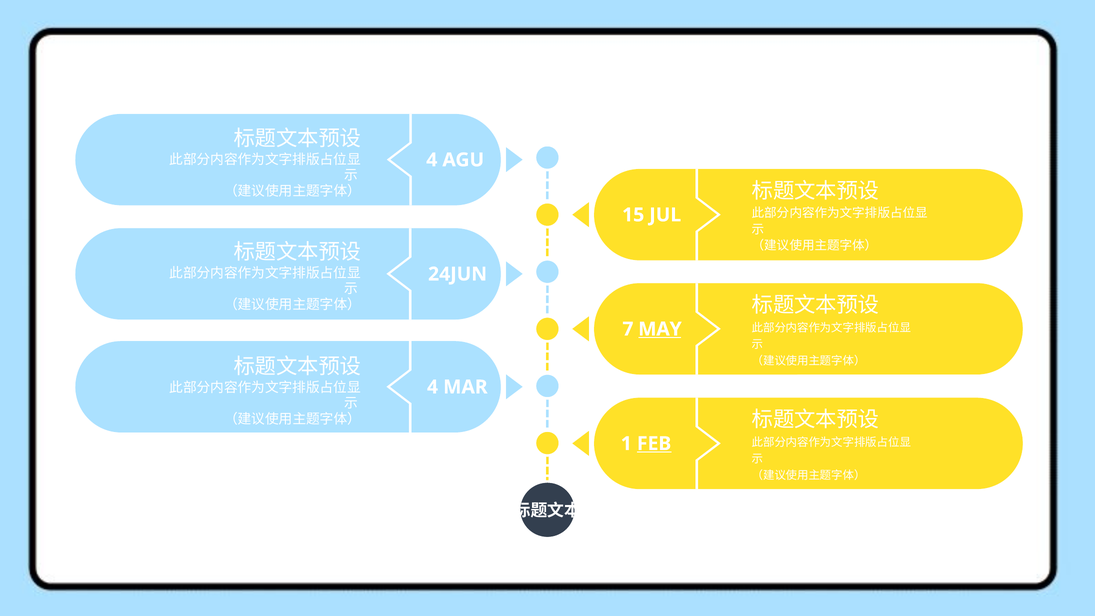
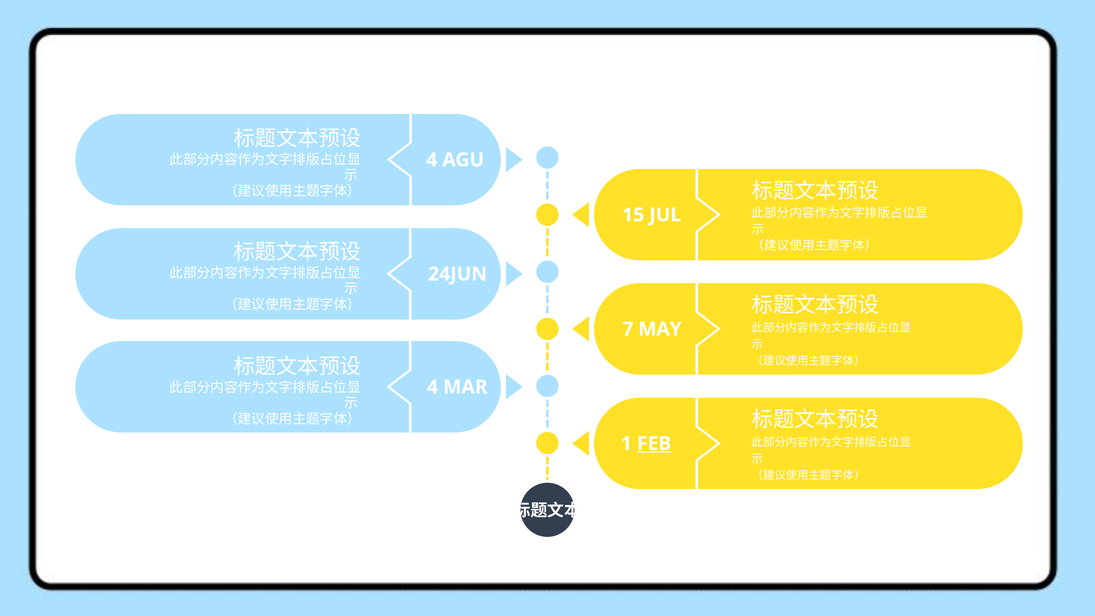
MAY underline: present -> none (660, 329)
